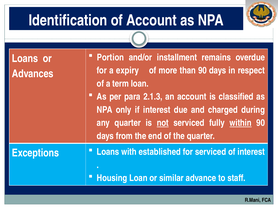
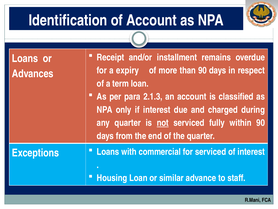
Portion: Portion -> Receipt (110, 57)
within underline: present -> none (241, 123)
established: established -> commercial (160, 151)
